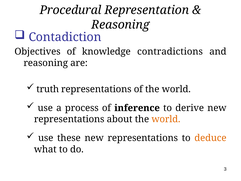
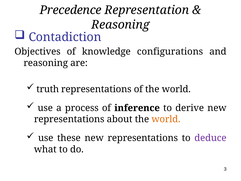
Procedural: Procedural -> Precedence (71, 10)
contradictions: contradictions -> configurations (170, 52)
deduce colour: orange -> purple (210, 138)
